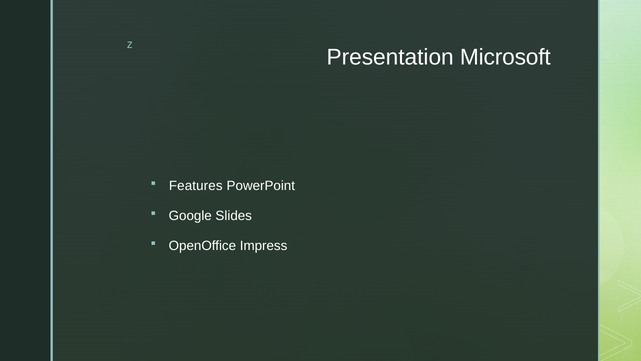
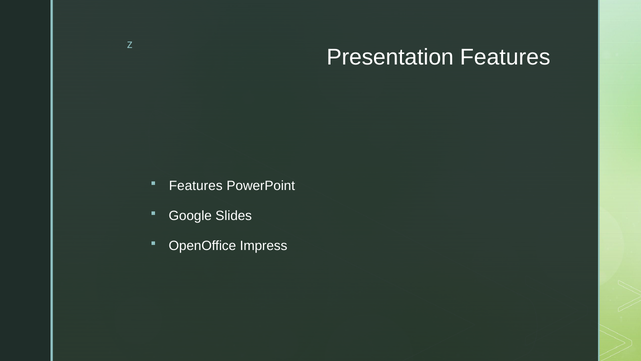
Presentation Microsoft: Microsoft -> Features (505, 57)
